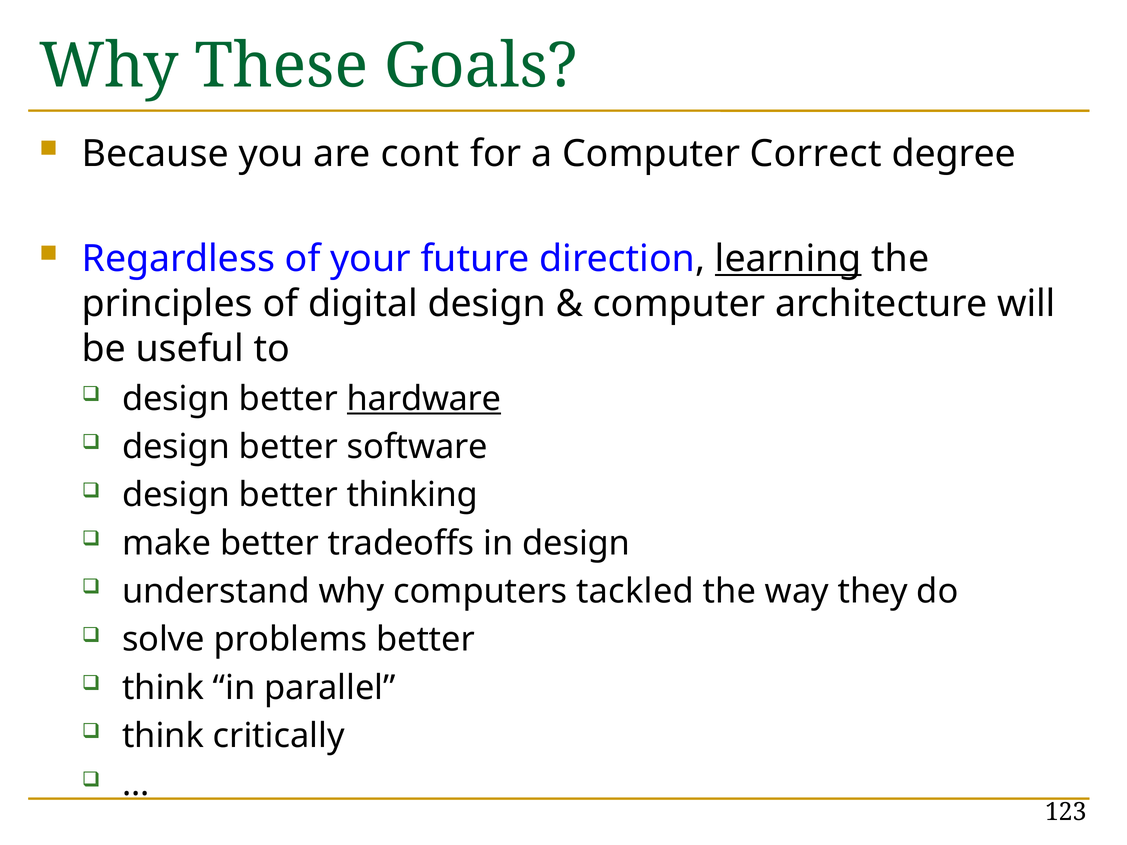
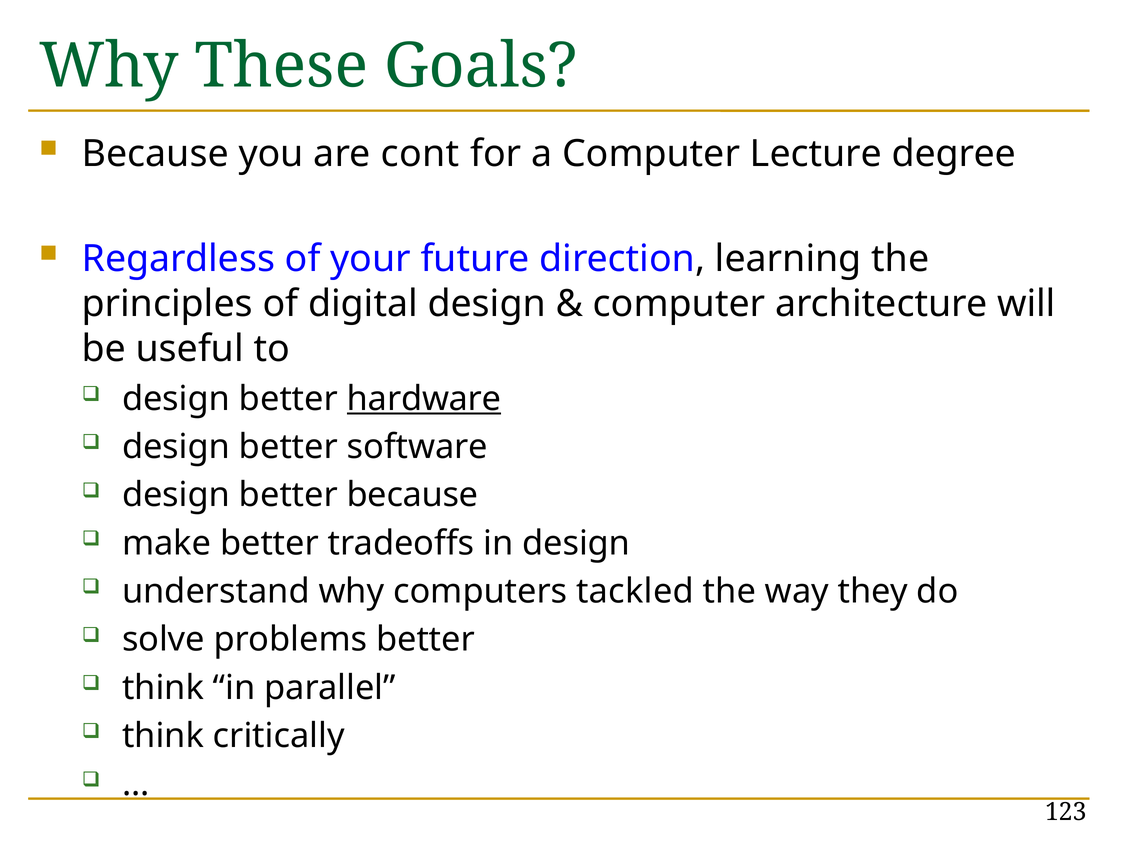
Correct: Correct -> Lecture (816, 154)
learning underline: present -> none (788, 259)
better thinking: thinking -> because (412, 495)
